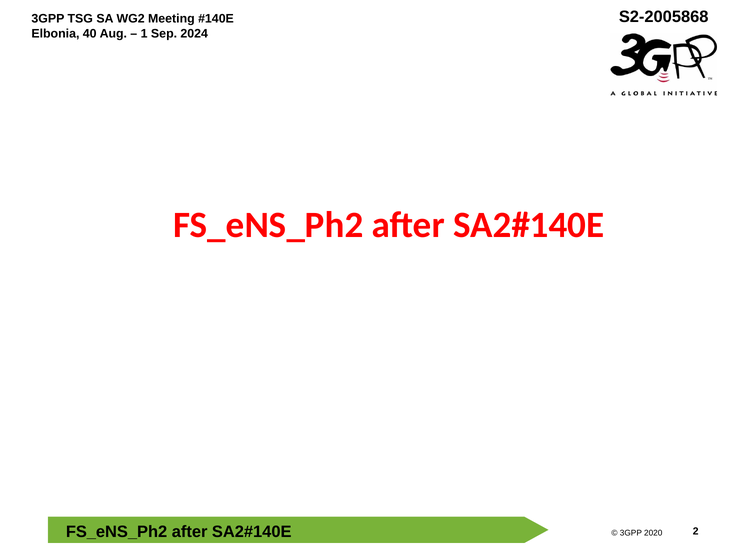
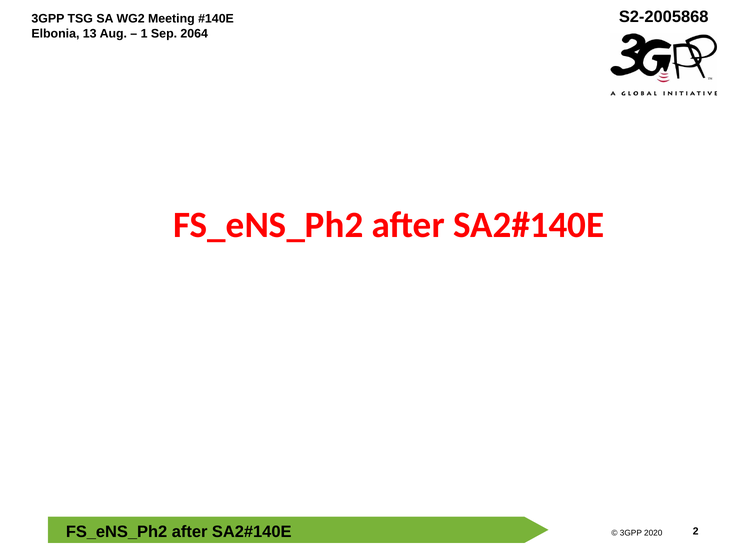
40: 40 -> 13 (90, 34)
2024: 2024 -> 2064 (194, 34)
